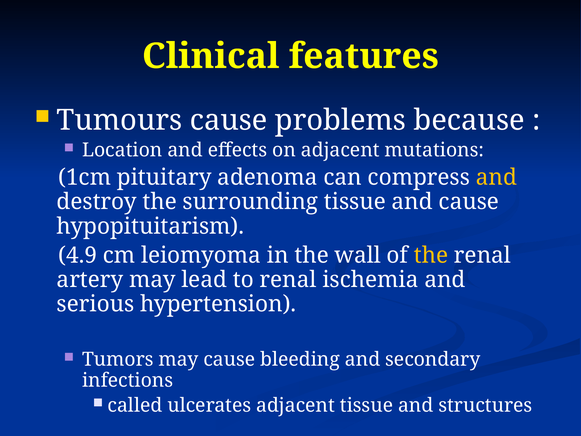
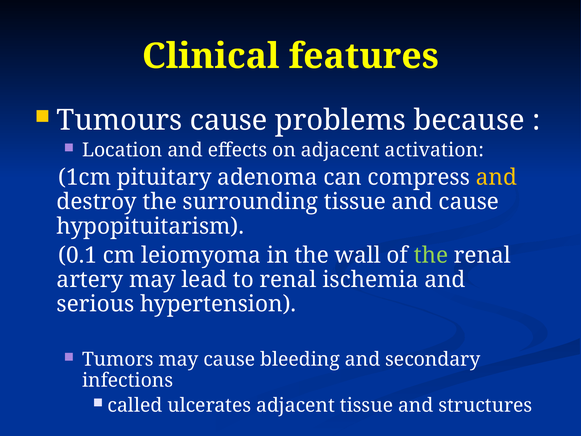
mutations: mutations -> activation (434, 150)
4.9: 4.9 -> 0.1 (78, 255)
the colour: yellow -> light green (431, 255)
